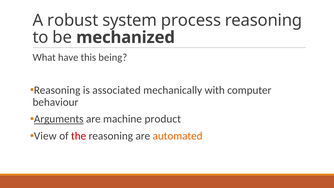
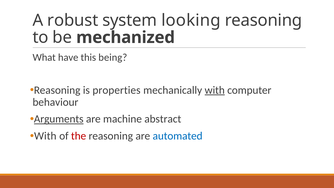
process: process -> looking (191, 20)
associated: associated -> properties (117, 90)
with underline: none -> present (215, 90)
product: product -> abstract (163, 119)
View: View -> With (45, 136)
automated colour: orange -> blue (178, 136)
